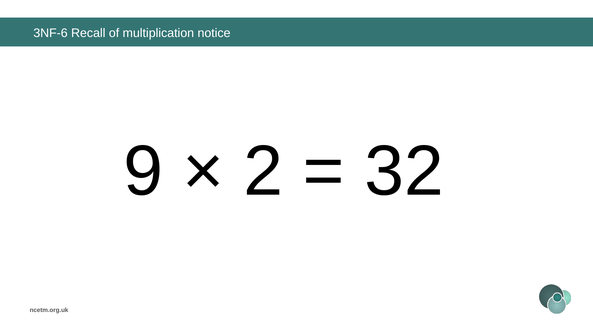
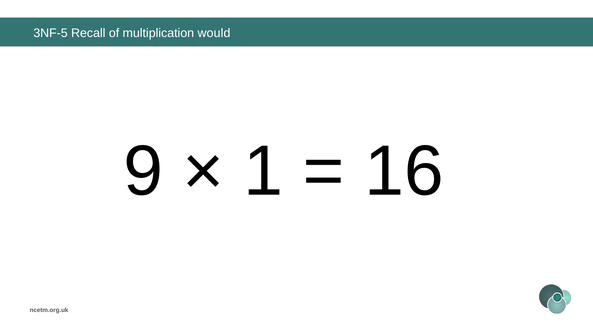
3NF-6: 3NF-6 -> 3NF-5 (51, 33)
notice: notice -> would (214, 33)
2: 2 -> 1 (263, 171)
32: 32 -> 16 (404, 171)
